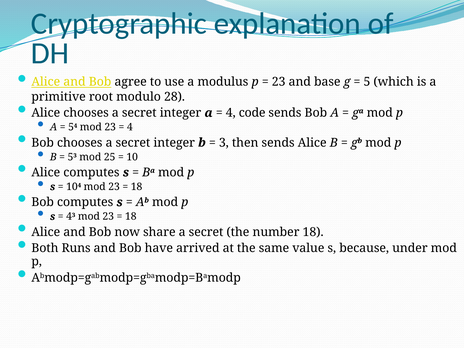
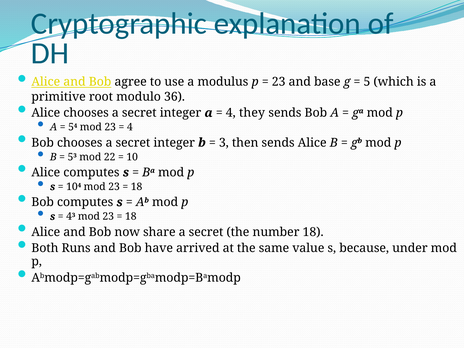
28: 28 -> 36 (174, 97)
code: code -> they (252, 113)
25: 25 -> 22 (110, 157)
